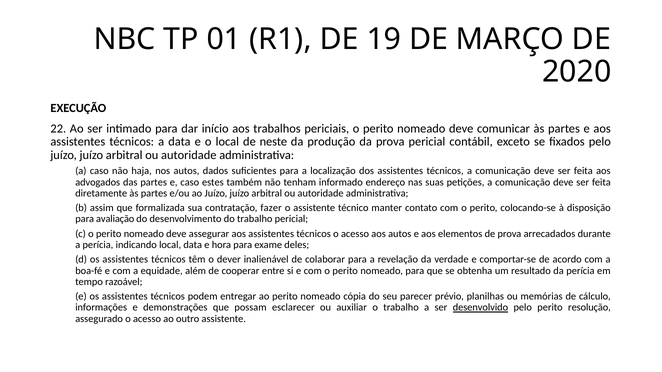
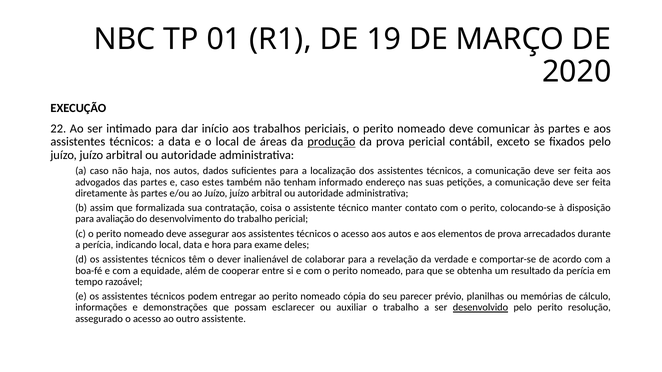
neste: neste -> áreas (273, 142)
produção underline: none -> present (331, 142)
fazer: fazer -> coisa (271, 208)
